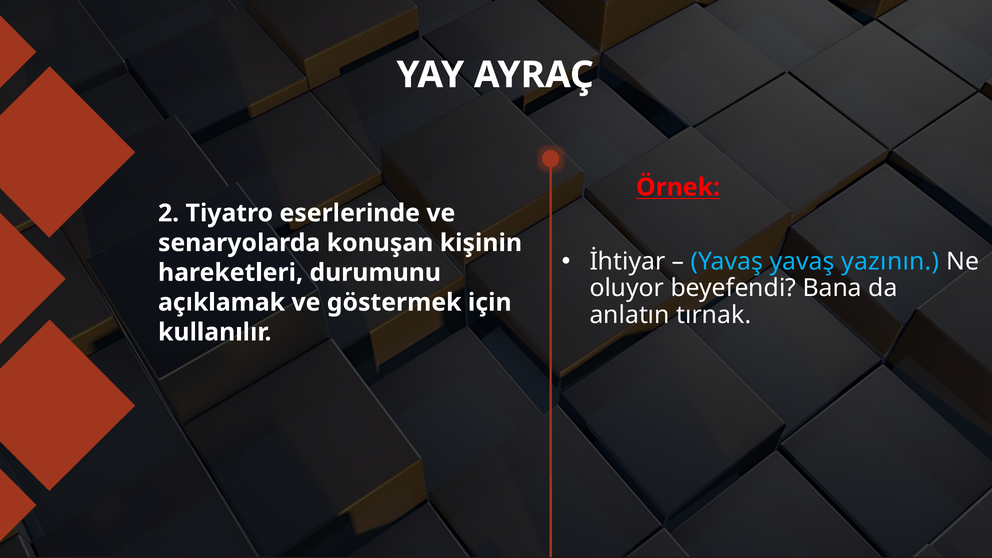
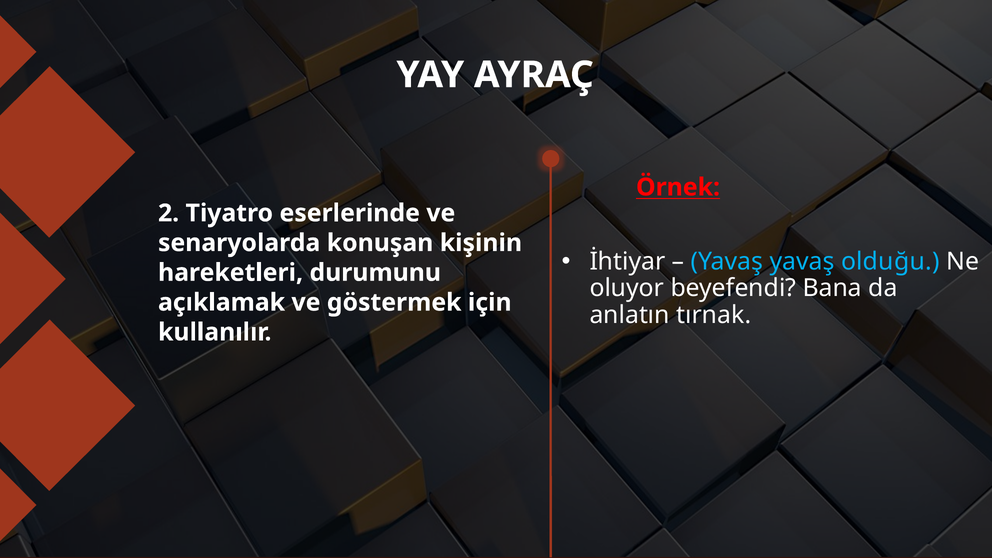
yazının: yazının -> olduğu (890, 261)
